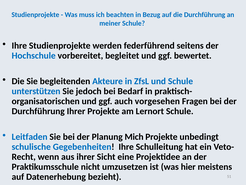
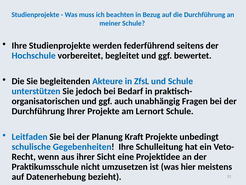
vorgesehen: vorgesehen -> unabhängig (157, 101)
Mich: Mich -> Kraft (134, 136)
